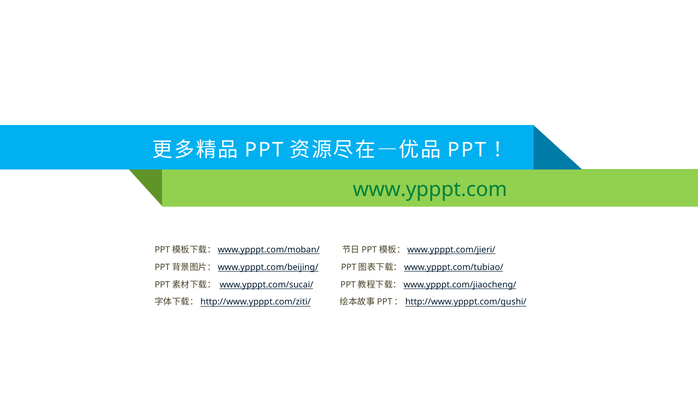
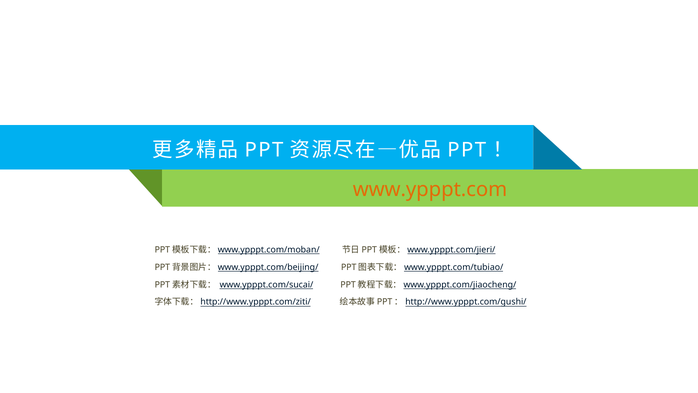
www.ypppt.com colour: green -> orange (430, 189)
